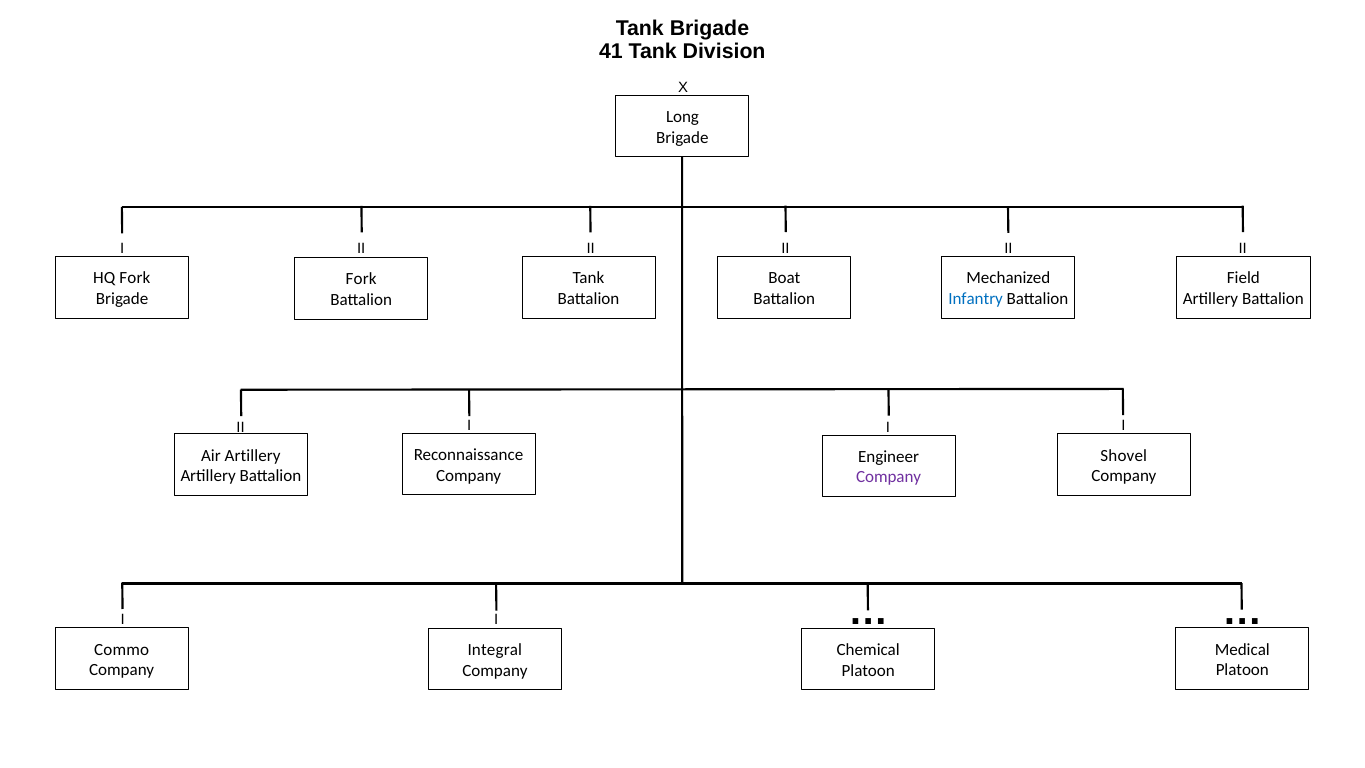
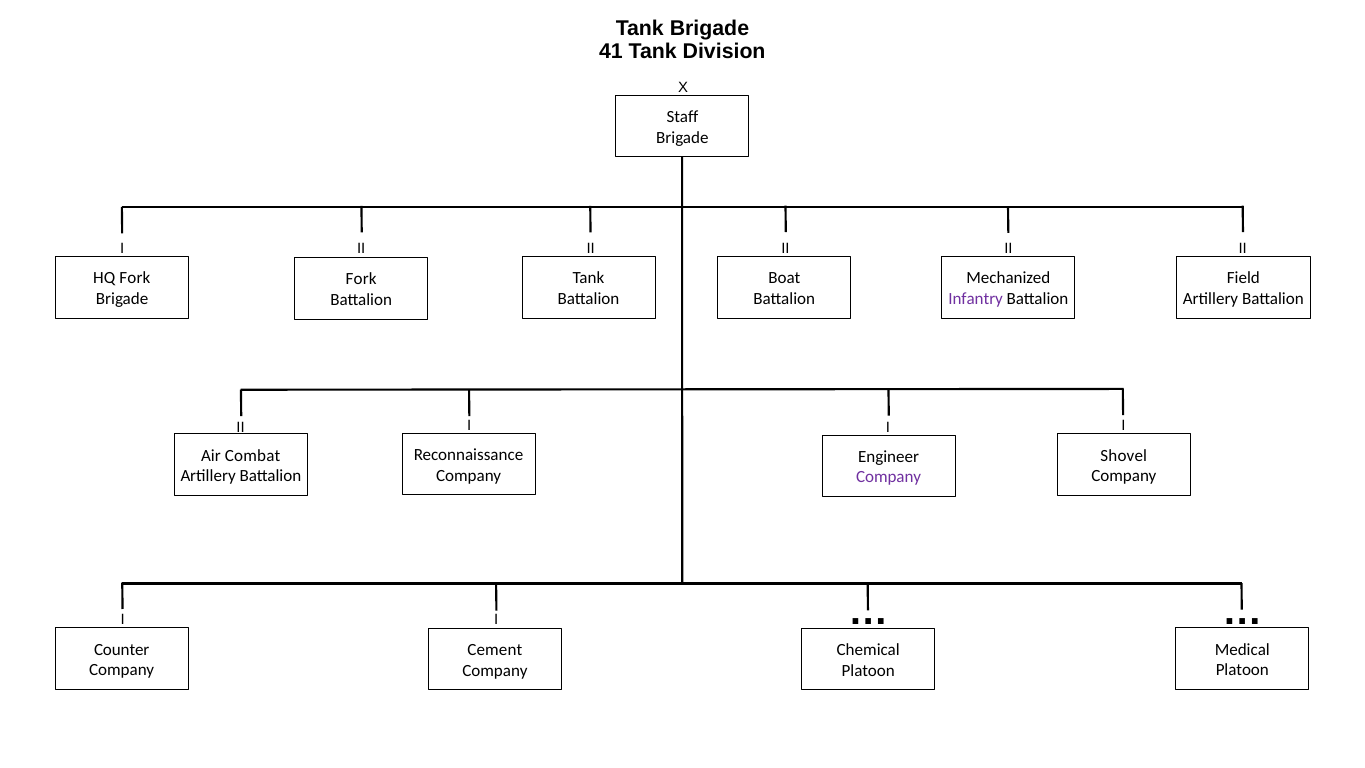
Long: Long -> Staff (682, 117)
Infantry colour: blue -> purple (976, 299)
Air Artillery: Artillery -> Combat (253, 455)
Commo: Commo -> Counter (122, 649)
Integral: Integral -> Cement (495, 650)
